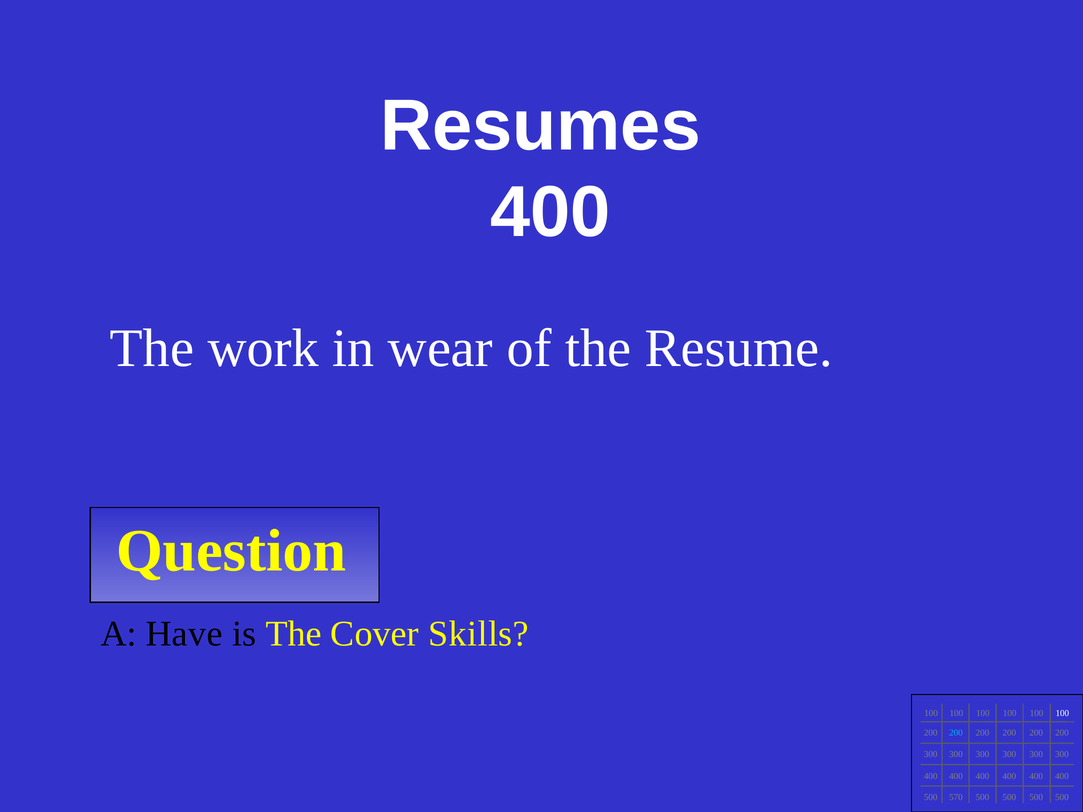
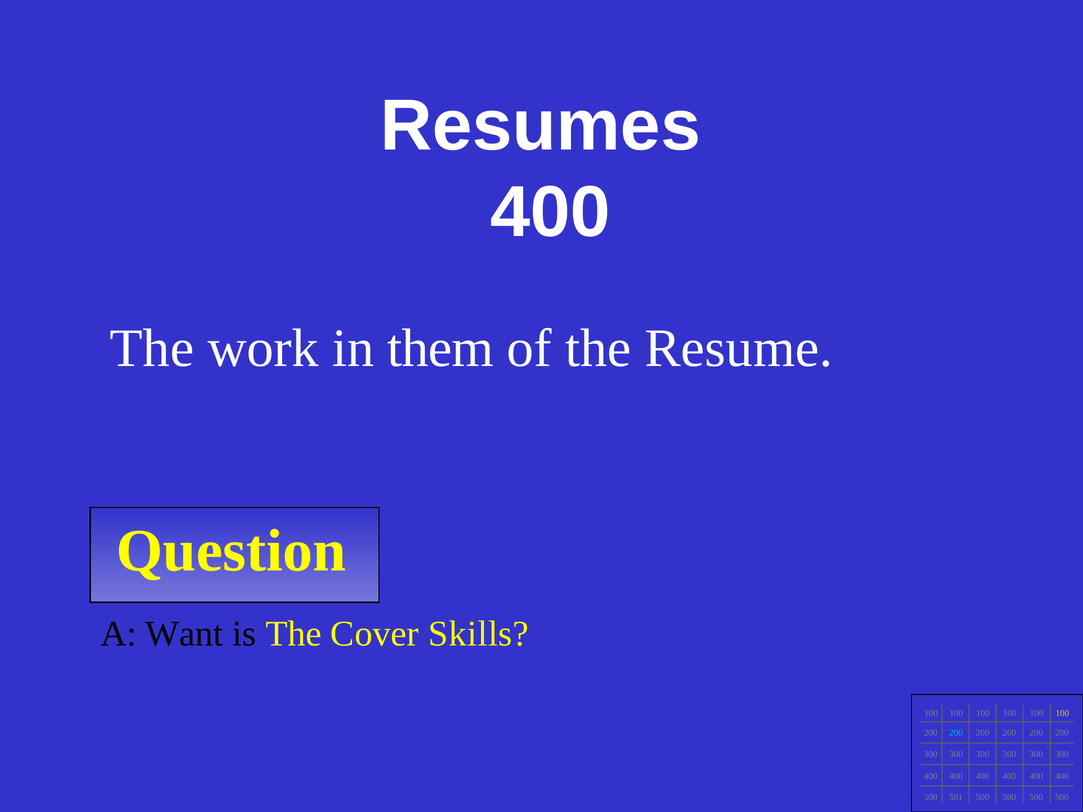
wear: wear -> them (441, 348)
Have: Have -> Want (184, 634)
100 colour: white -> yellow (1062, 714)
570: 570 -> 501 (956, 798)
